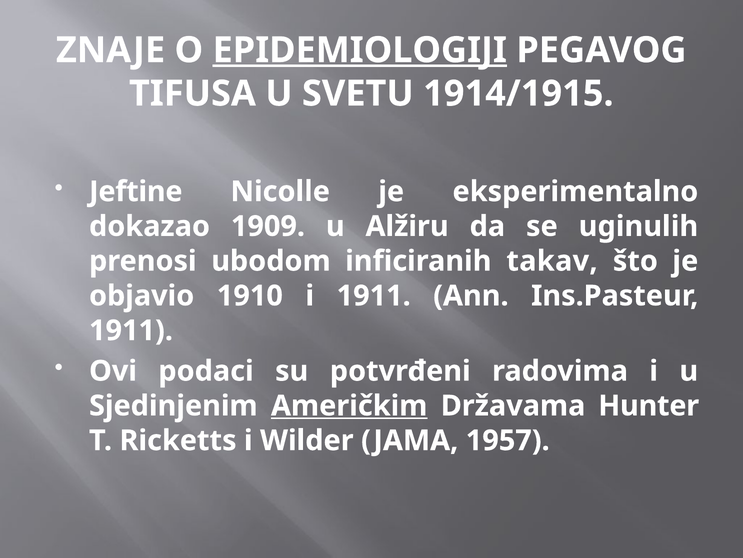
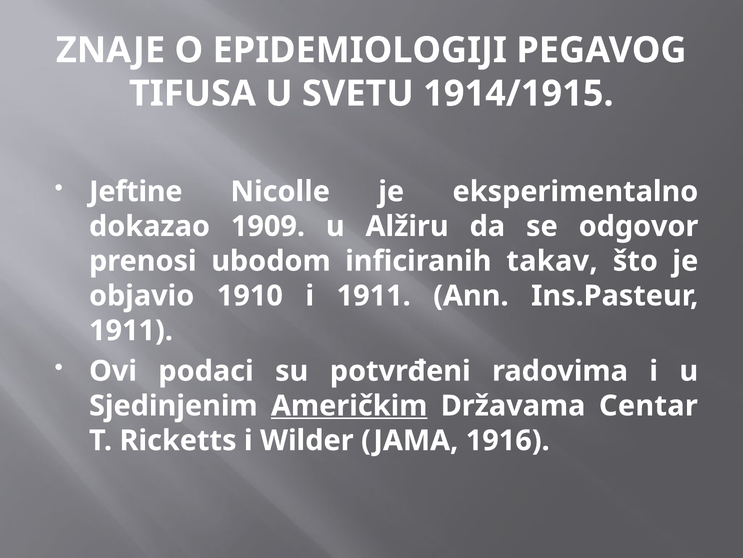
EPIDEMIOLOGIJI underline: present -> none (360, 50)
uginulih: uginulih -> odgovor (639, 226)
Hunter: Hunter -> Centar (648, 405)
1957: 1957 -> 1916 (508, 440)
